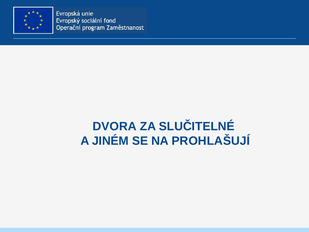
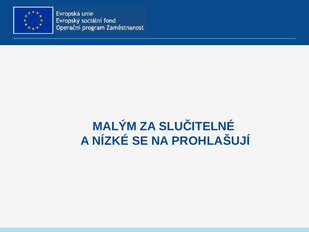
DVORA: DVORA -> MALÝM (115, 126)
JINÉM: JINÉM -> NÍZKÉ (110, 141)
